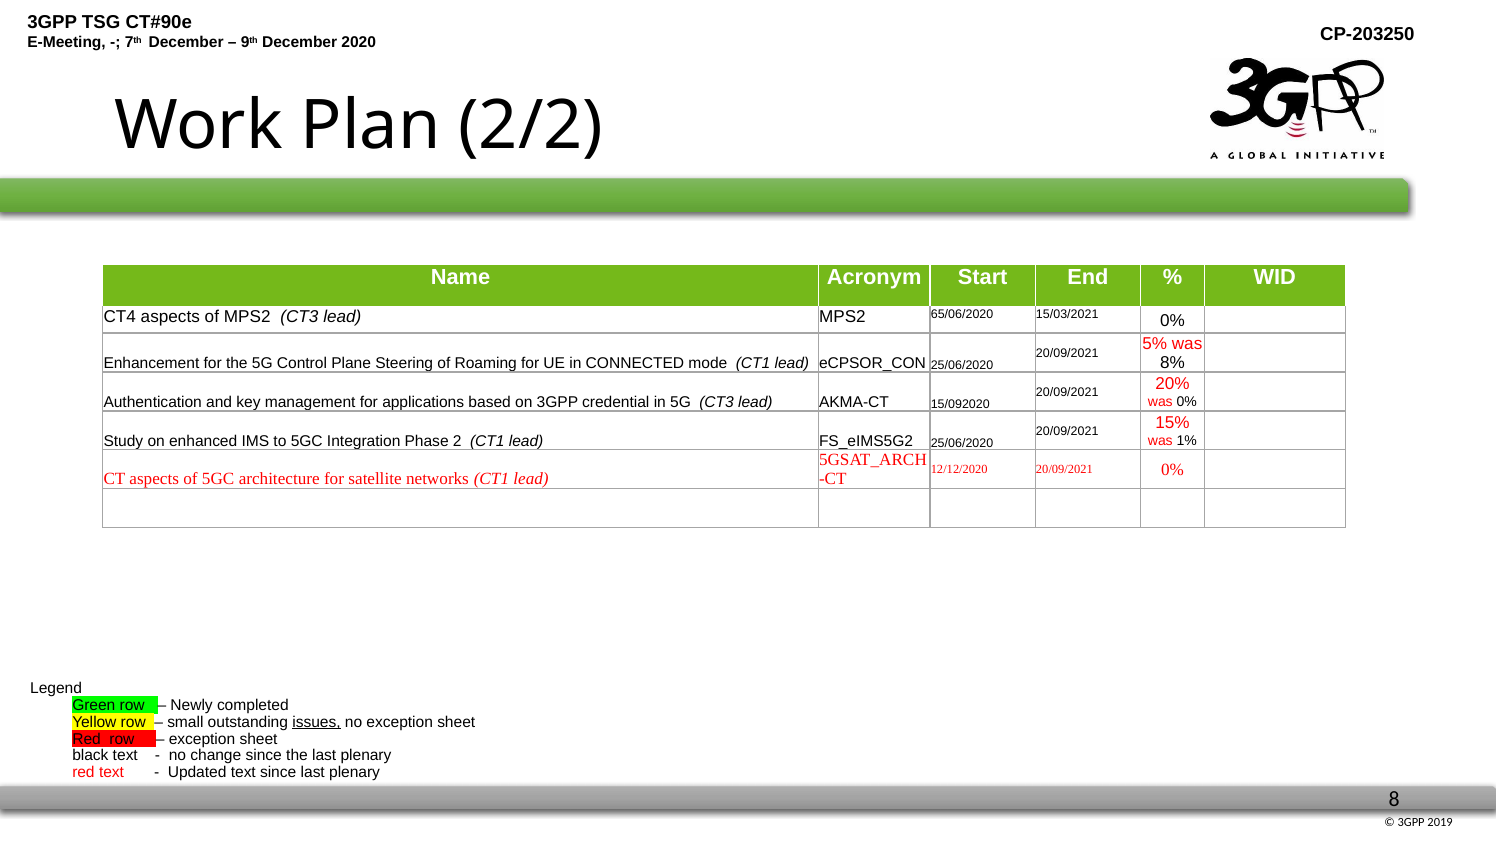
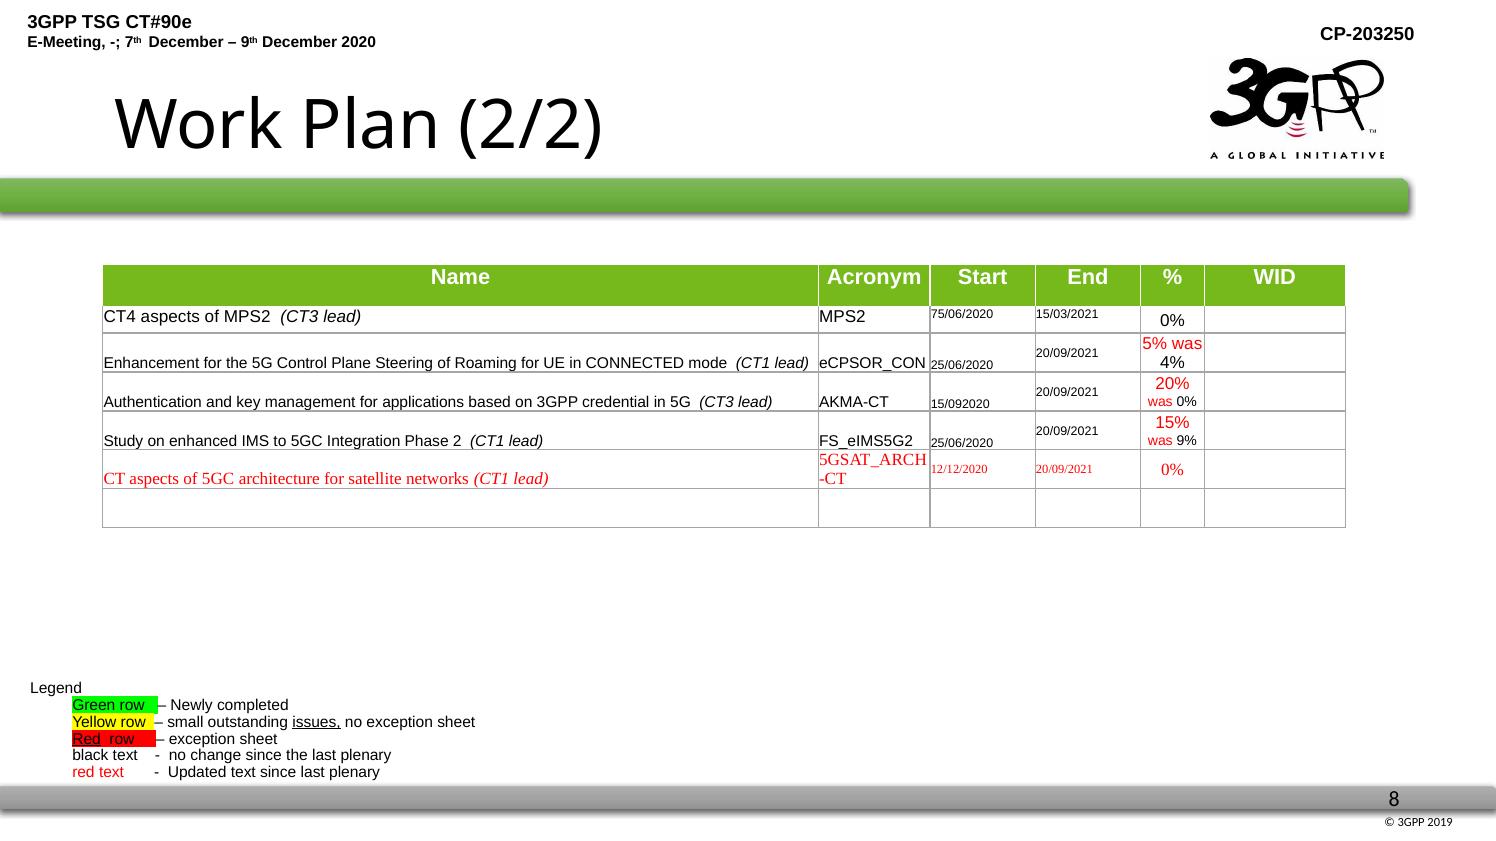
65/06/2020: 65/06/2020 -> 75/06/2020 (962, 315)
8%: 8% -> 4% (1172, 363)
1%: 1% -> 9% (1187, 441)
Red underline: none -> present (87, 739)
